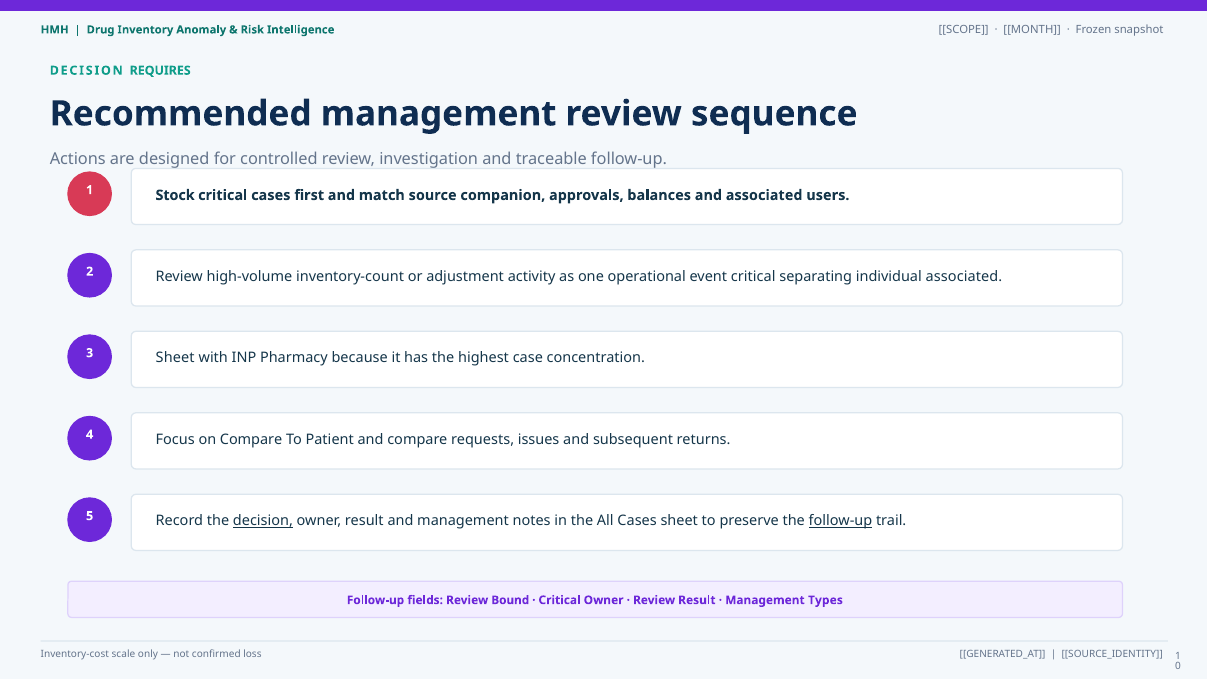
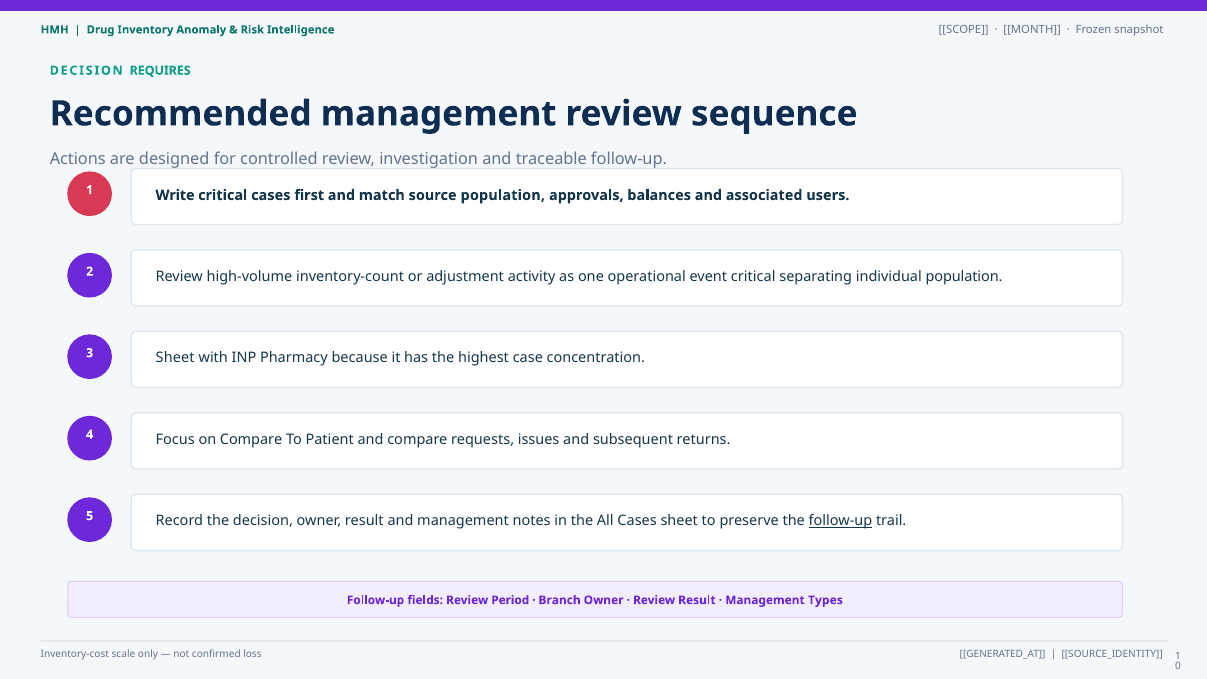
Stock: Stock -> Write (175, 195)
source companion: companion -> population (503, 195)
individual associated: associated -> population (964, 277)
decision underline: present -> none (263, 521)
Bound: Bound -> Period (510, 600)
Critical: Critical -> Branch (560, 600)
